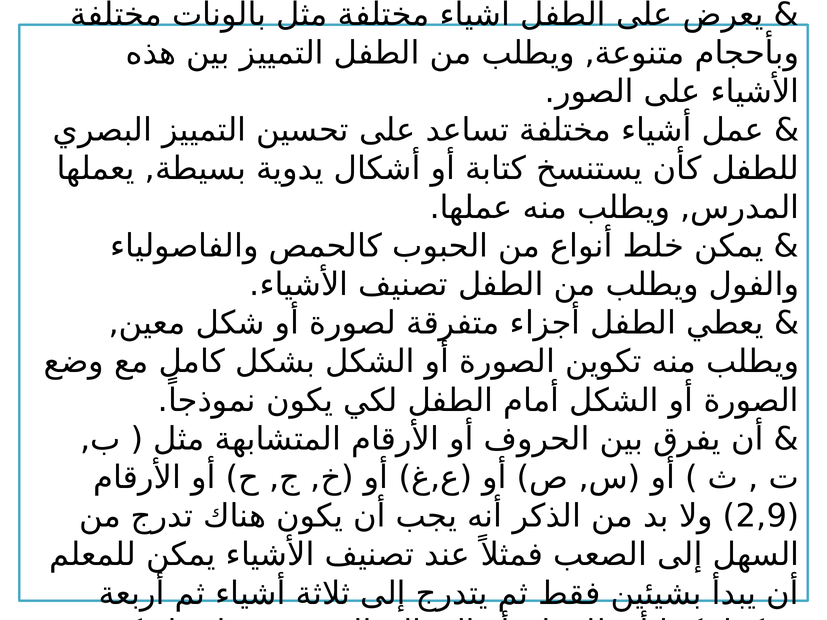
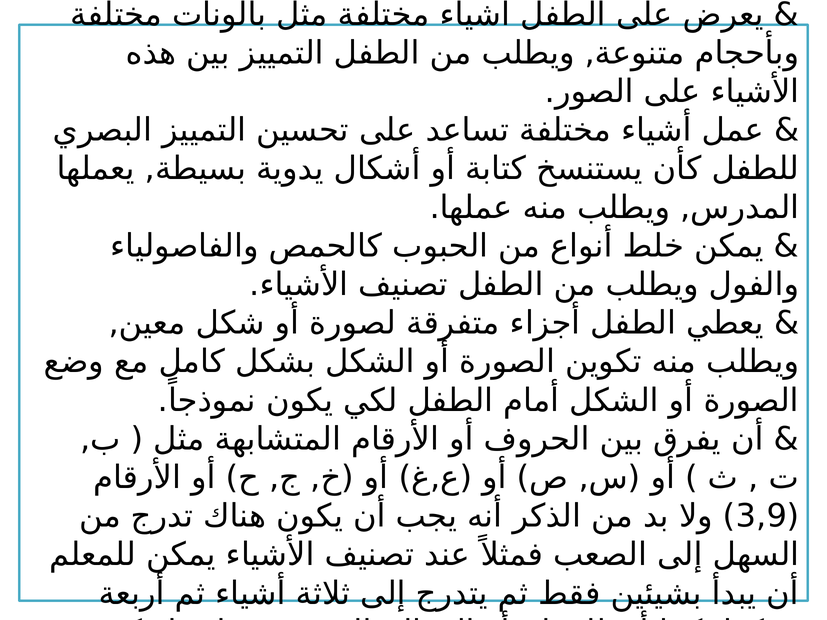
2,9: 2,9 -> 3,9 (762, 516)
